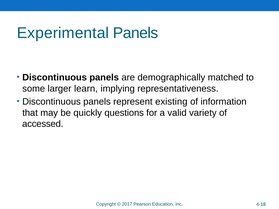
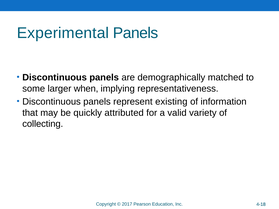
learn: learn -> when (86, 89)
questions: questions -> attributed (124, 113)
accessed: accessed -> collecting (43, 124)
